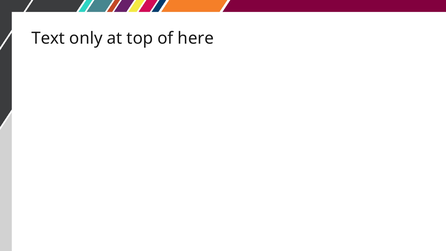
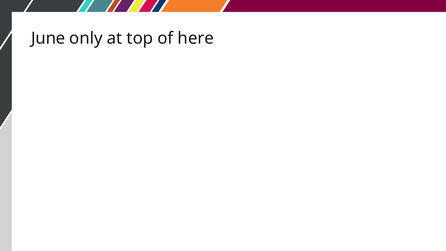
Text: Text -> June (48, 38)
